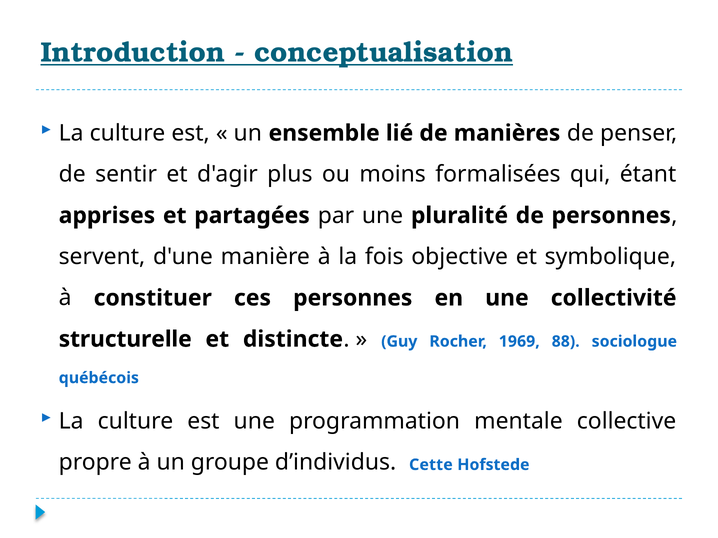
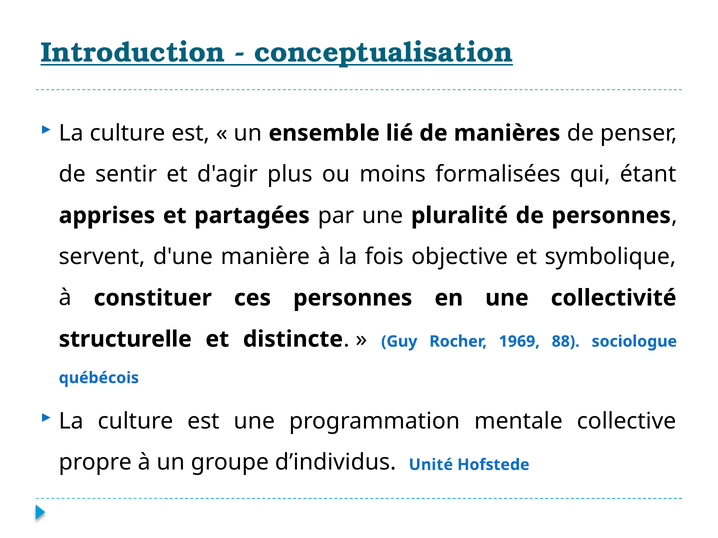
Cette: Cette -> Unité (431, 465)
